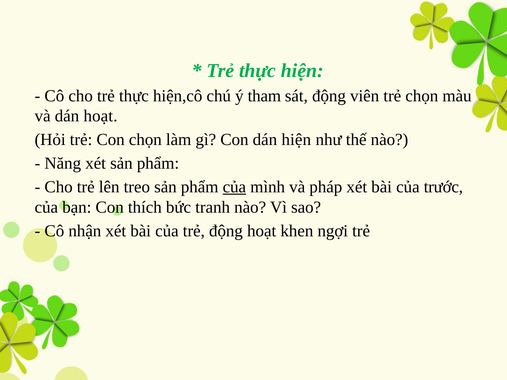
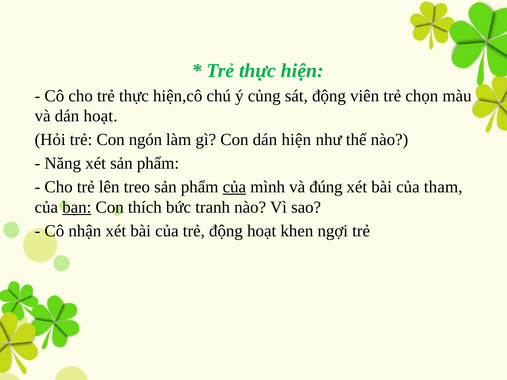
tham: tham -> củng (264, 96)
Con chọn: chọn -> ngón (145, 140)
pháp: pháp -> đúng (326, 187)
trước: trước -> tham (443, 187)
bạn underline: none -> present (77, 207)
